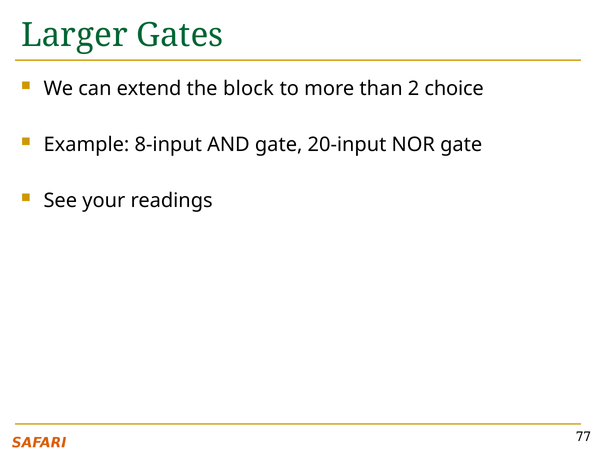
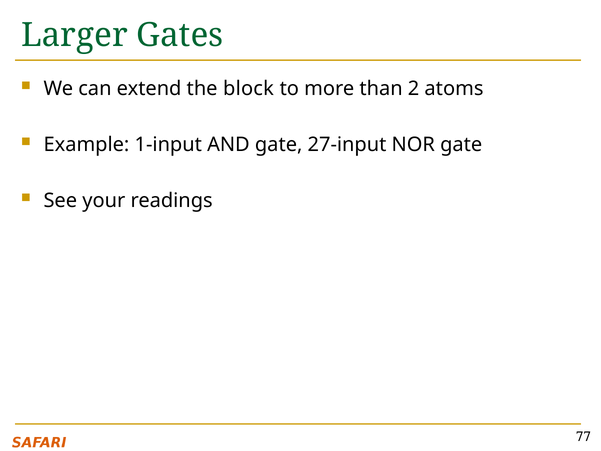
choice: choice -> atoms (454, 88)
8-input: 8-input -> 1-input (168, 145)
20-input: 20-input -> 27-input (347, 145)
